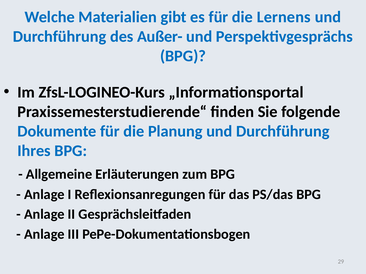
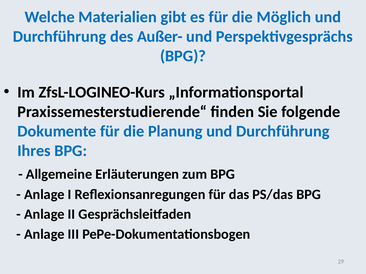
Lernens: Lernens -> Möglich (284, 17)
